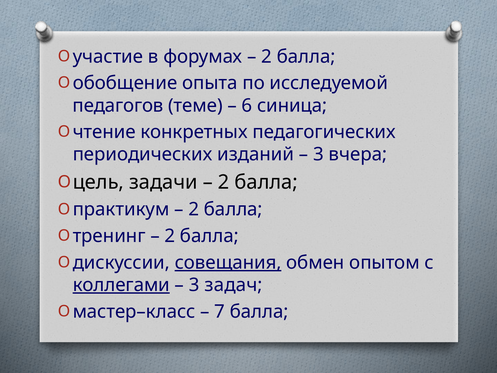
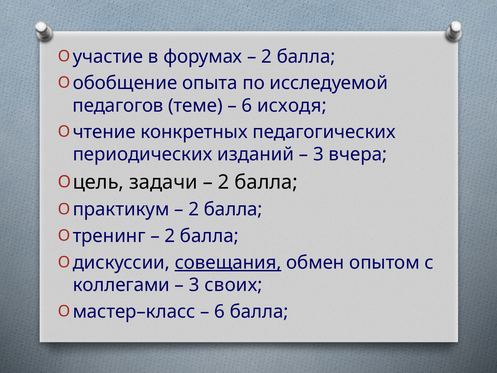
синица: синица -> исходя (292, 105)
коллегами underline: present -> none (121, 285)
задач: задач -> своих (234, 285)
7: 7 -> 6 (220, 311)
